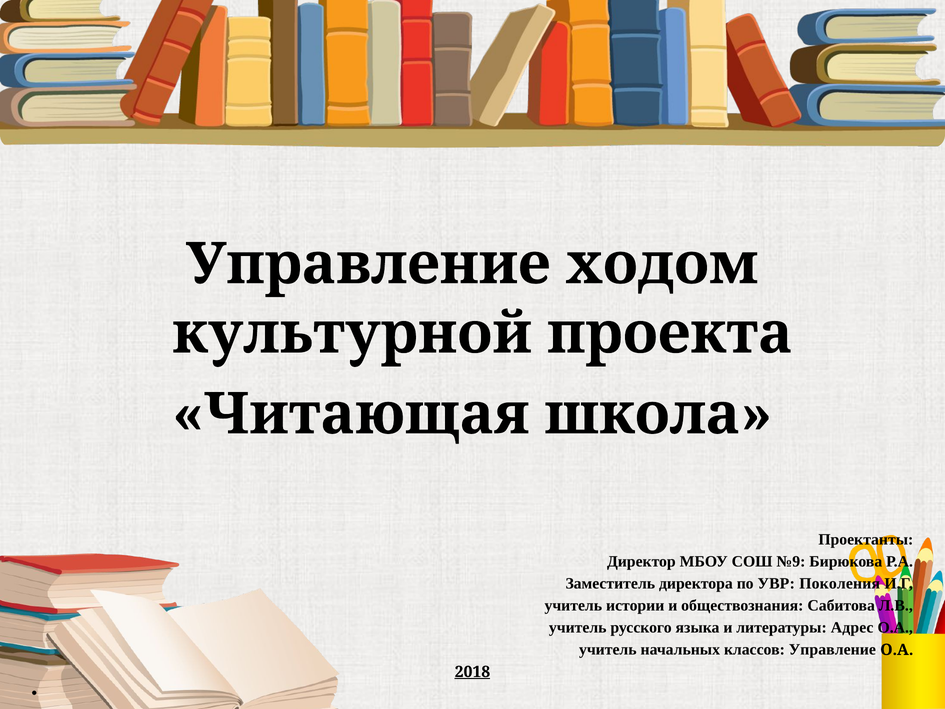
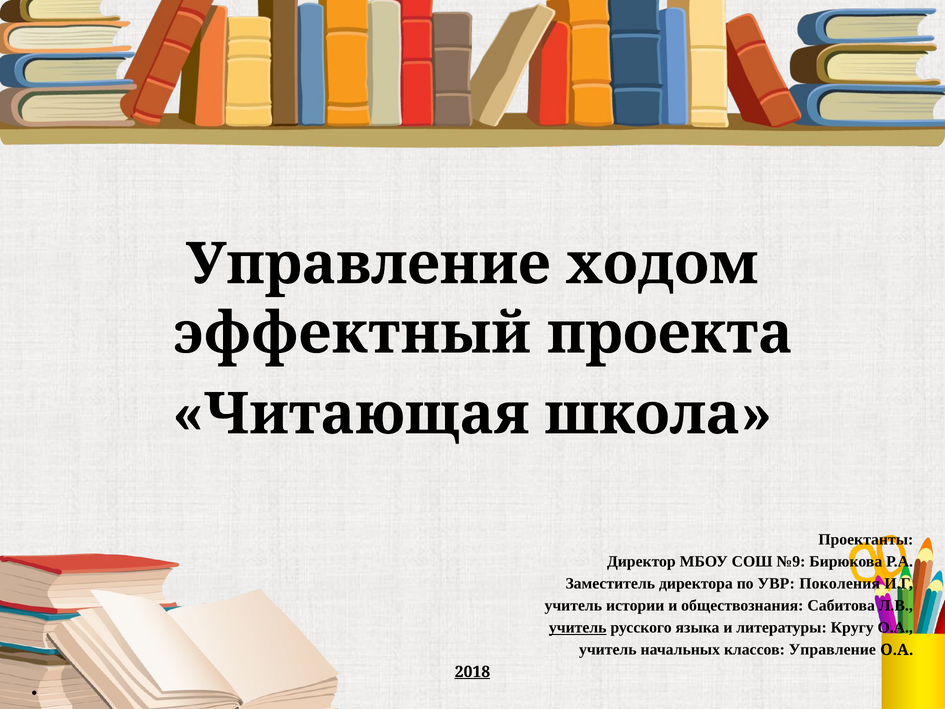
культурной: культурной -> эффектный (352, 333)
учитель underline: none -> present (578, 628)
Адрес: Адрес -> Кругу (852, 628)
